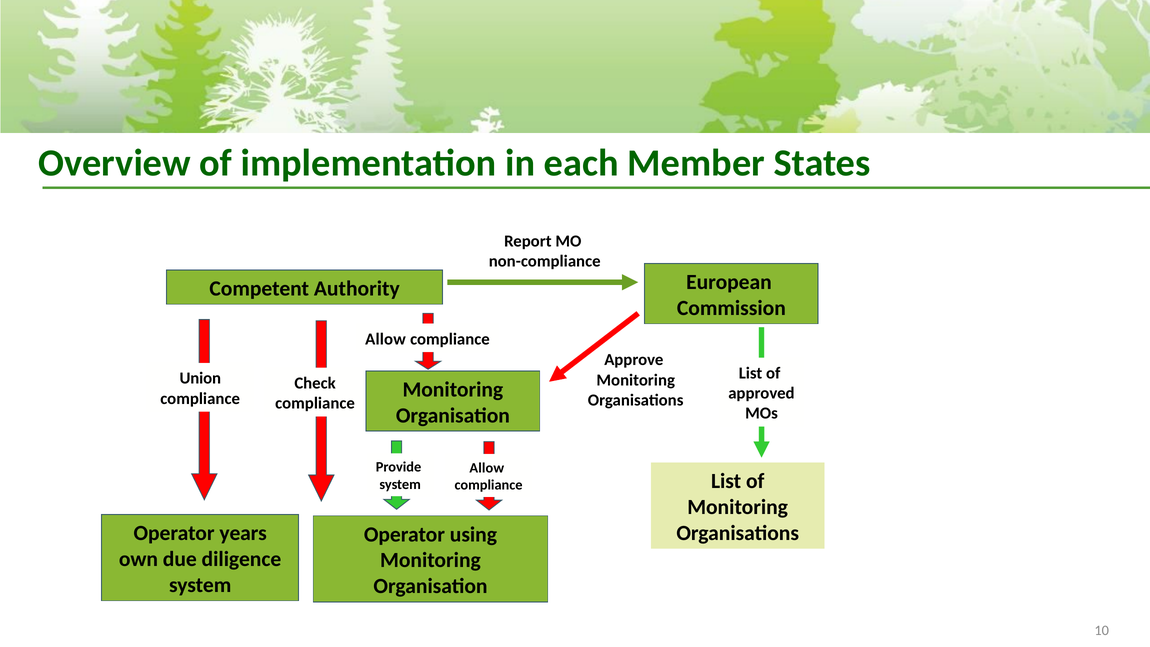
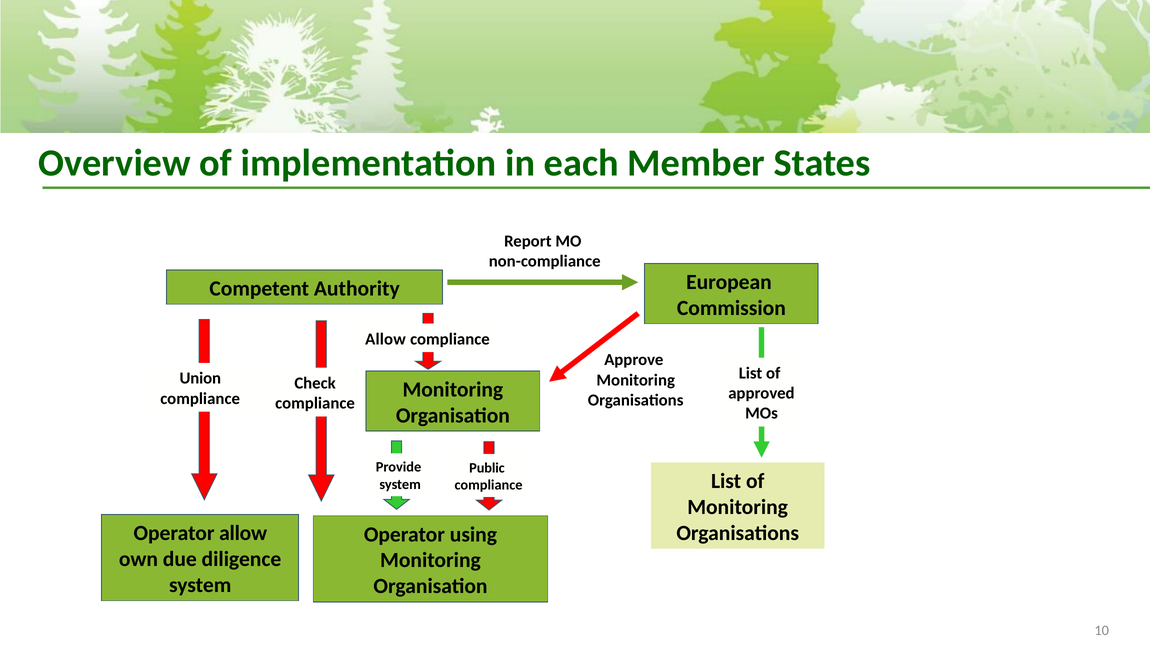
Allow: Allow -> Public (487, 468)
Operator years: years -> allow (243, 533)
